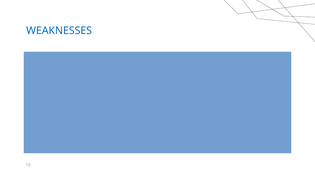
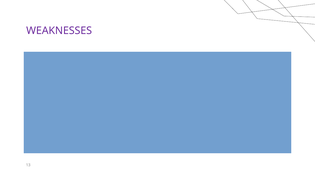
WEAKNESSES colour: blue -> purple (59, 31)
